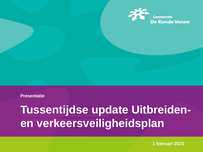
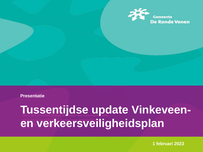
Uitbreiden-: Uitbreiden- -> Vinkeveen- (161, 110)
